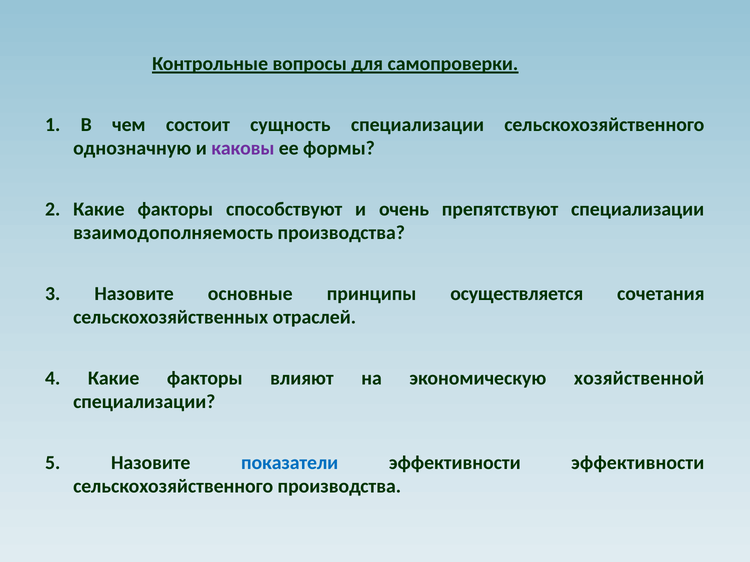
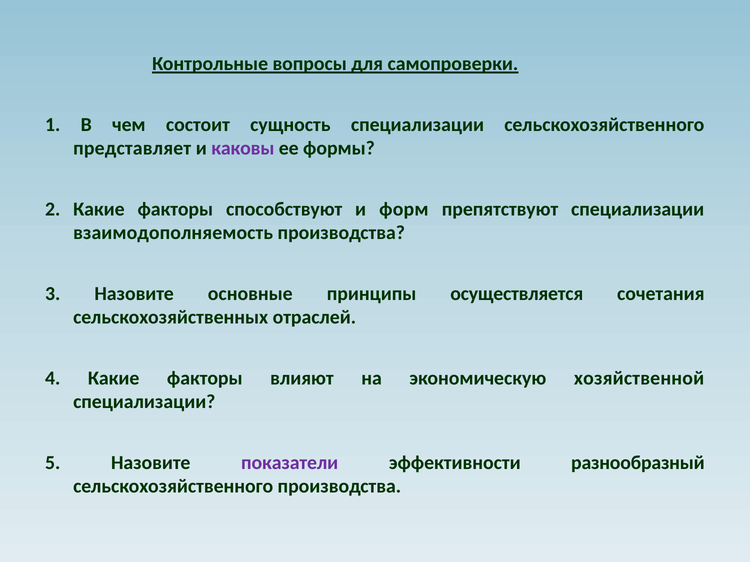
однозначную: однозначную -> представляет (132, 148)
очень: очень -> форм (404, 209)
показатели colour: blue -> purple (290, 463)
эффективности эффективности: эффективности -> разнообразный (638, 463)
